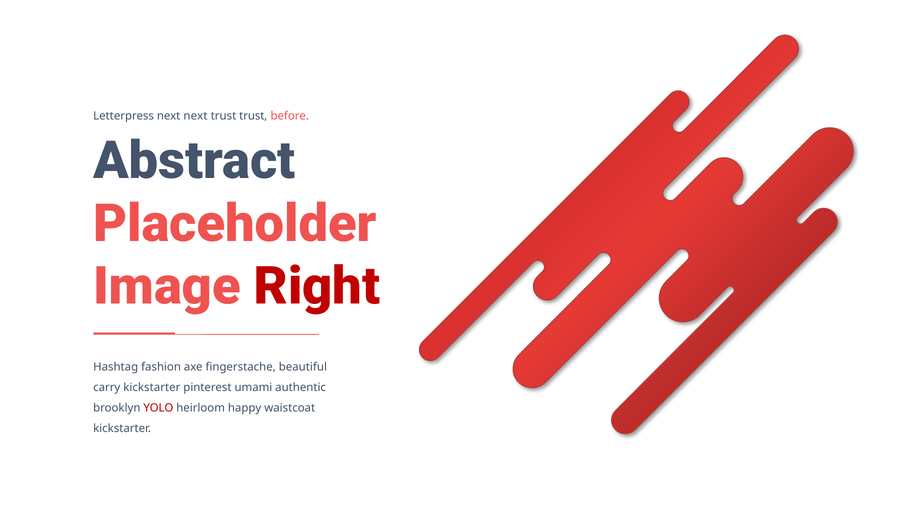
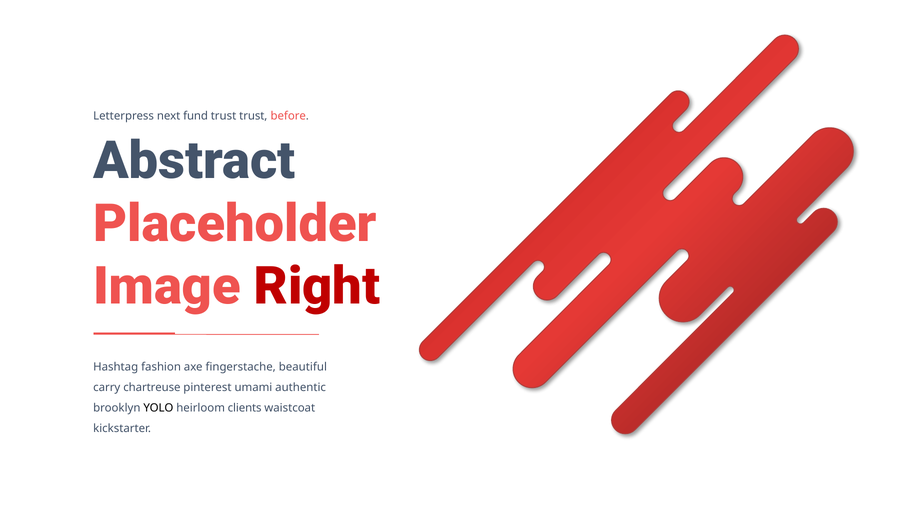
next next: next -> fund (196, 116)
carry kickstarter: kickstarter -> chartreuse (152, 388)
YOLO colour: red -> black (158, 408)
happy: happy -> clients (245, 408)
